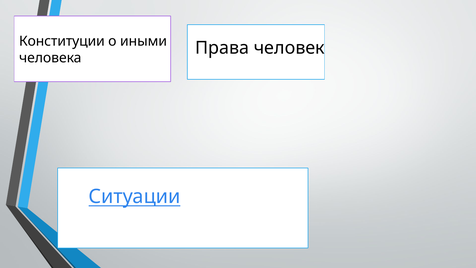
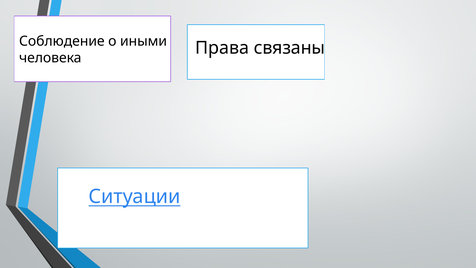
Конституции: Конституции -> Соблюдение (62, 41)
человек: человек -> связаны (289, 48)
